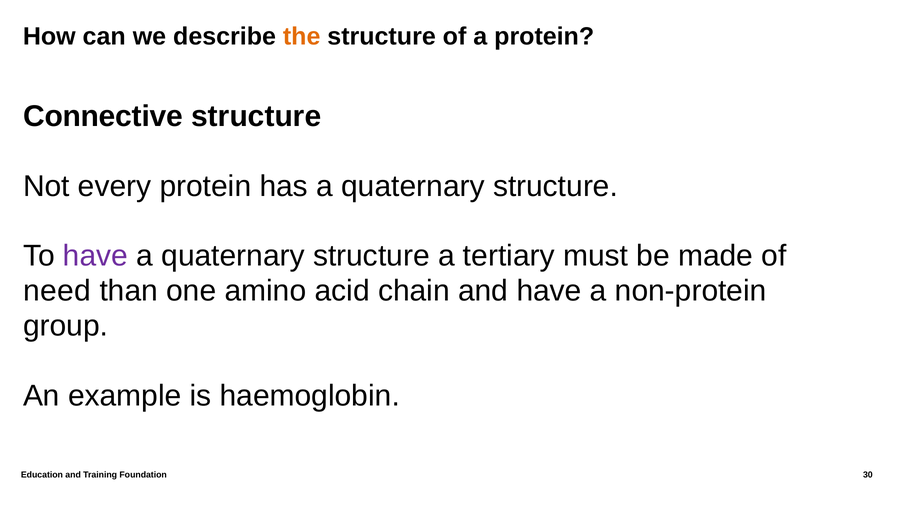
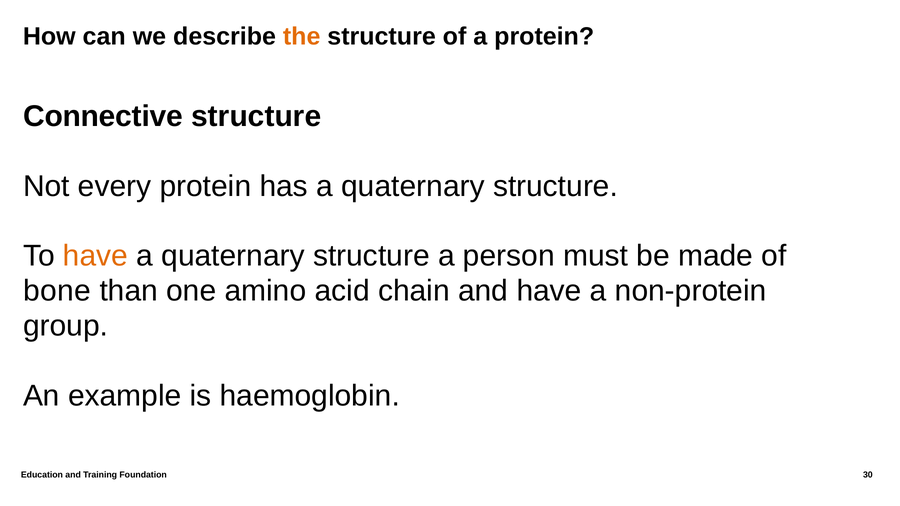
have colour: purple -> orange (96, 256)
tertiary: tertiary -> person (509, 256)
need: need -> bone (57, 291)
